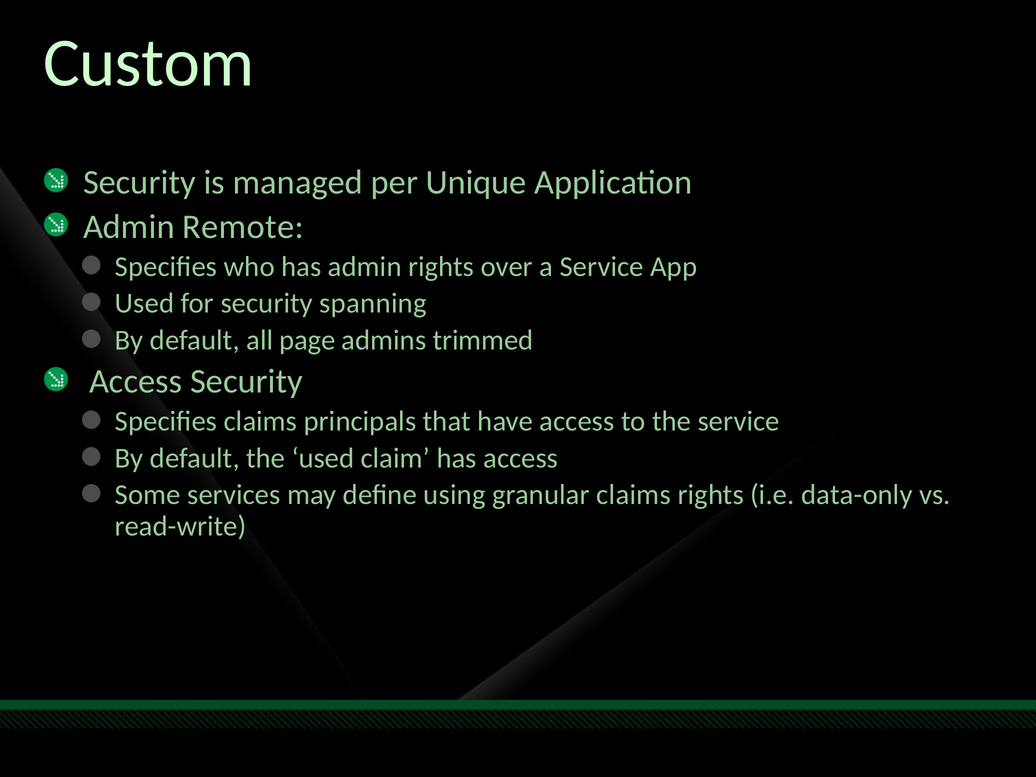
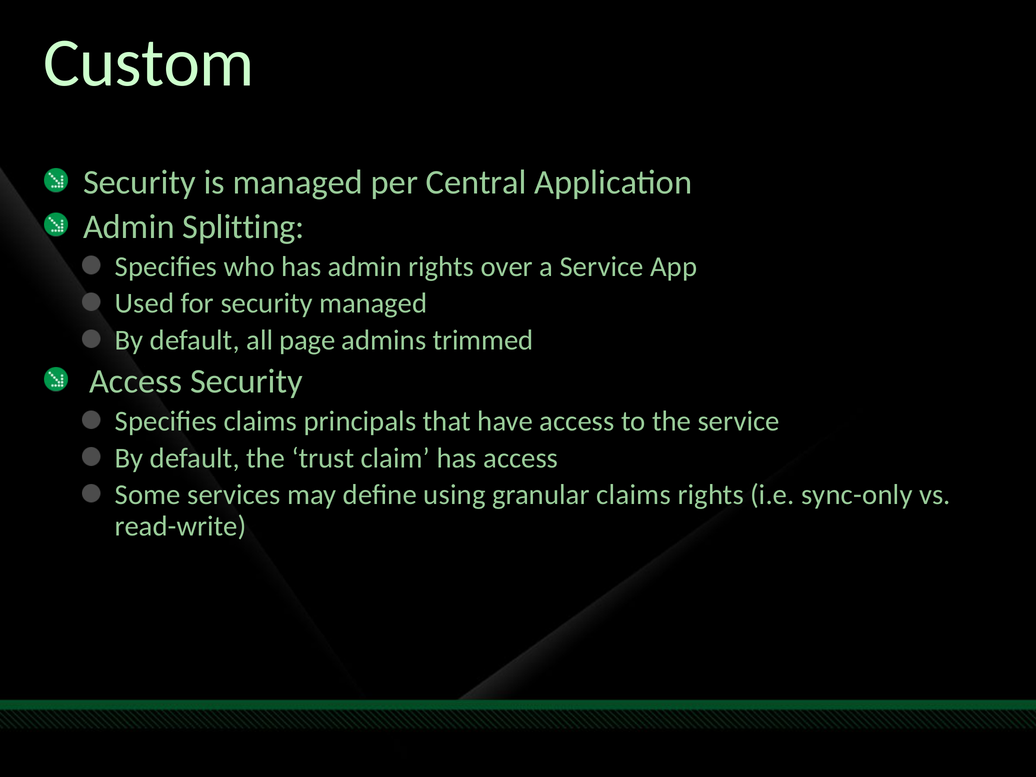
Unique: Unique -> Central (476, 183)
Remote: Remote -> Splitting (244, 227)
security spanning: spanning -> managed (373, 303)
the used: used -> trust (323, 458)
data-only: data-only -> sync-only (857, 495)
